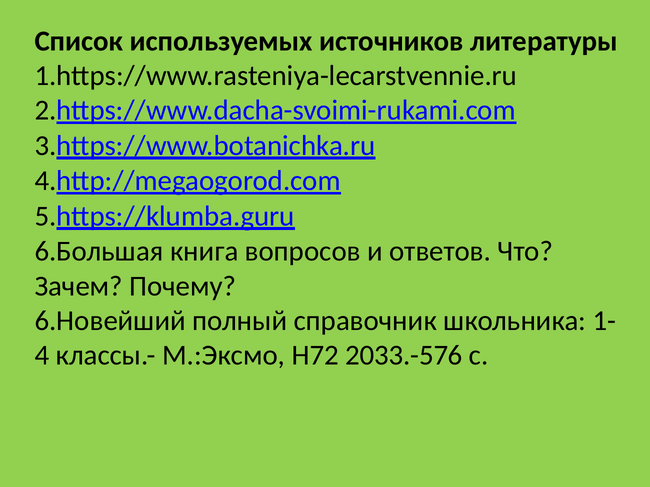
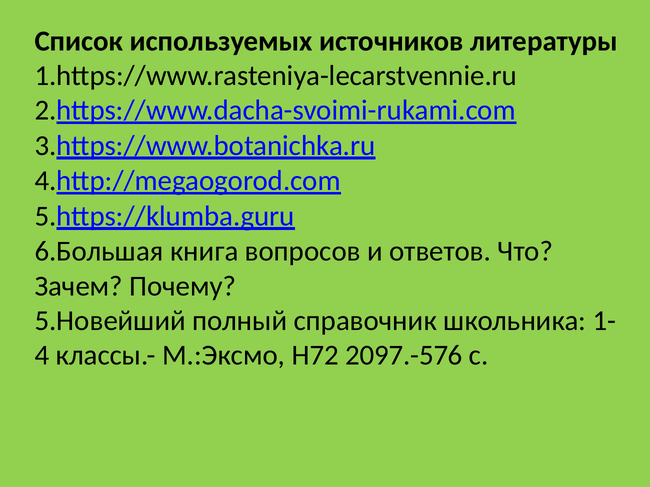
6.Новейший: 6.Новейший -> 5.Новейший (110, 321)
2033.-576: 2033.-576 -> 2097.-576 (404, 356)
